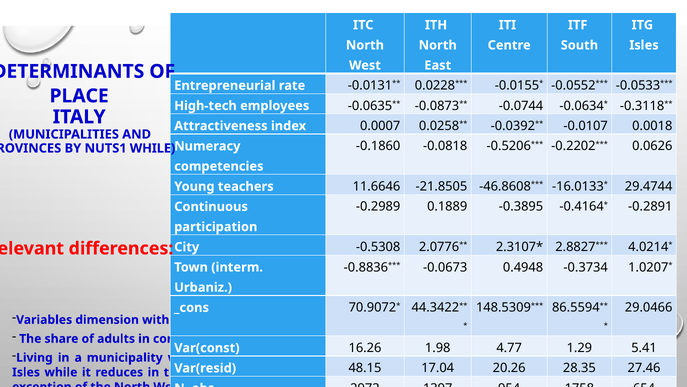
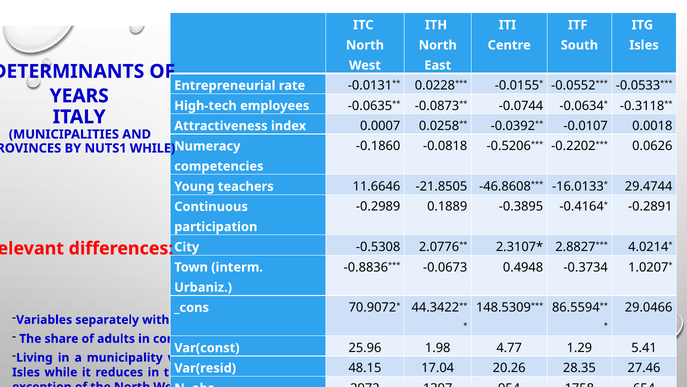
PLACE: PLACE -> YEARS (79, 96)
dimension: dimension -> separately (107, 319)
16.26: 16.26 -> 25.96 (365, 347)
